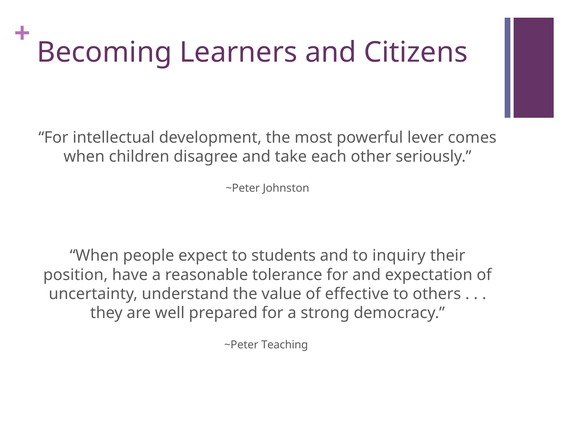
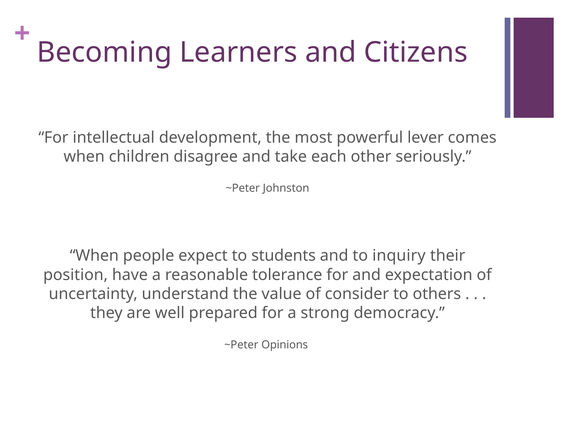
effective: effective -> consider (357, 294)
Teaching: Teaching -> Opinions (285, 345)
